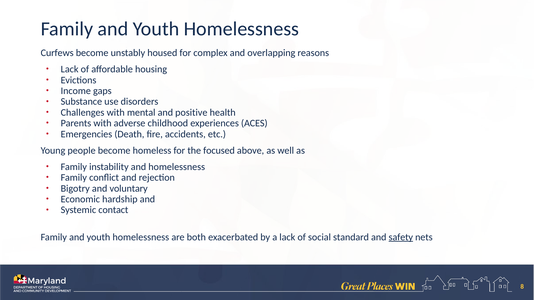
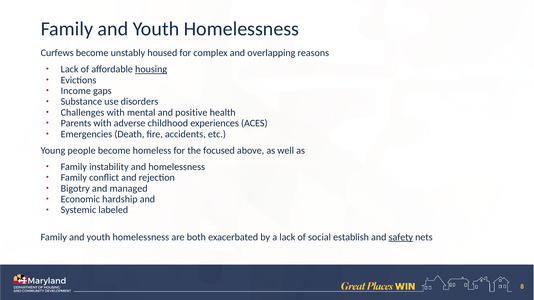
housing underline: none -> present (151, 69)
voluntary: voluntary -> managed (129, 189)
contact: contact -> labeled (113, 210)
standard: standard -> establish (351, 237)
